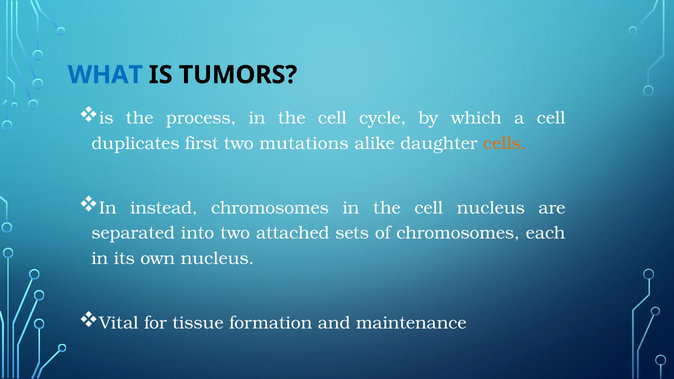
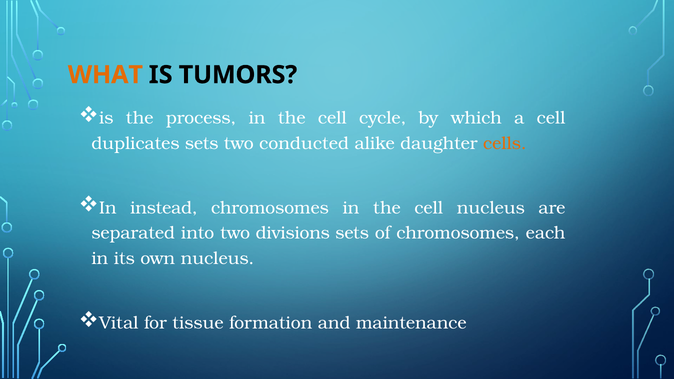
WHAT colour: blue -> orange (105, 75)
duplicates first: first -> sets (202, 143)
mutations: mutations -> conducted (304, 143)
attached: attached -> divisions (293, 233)
